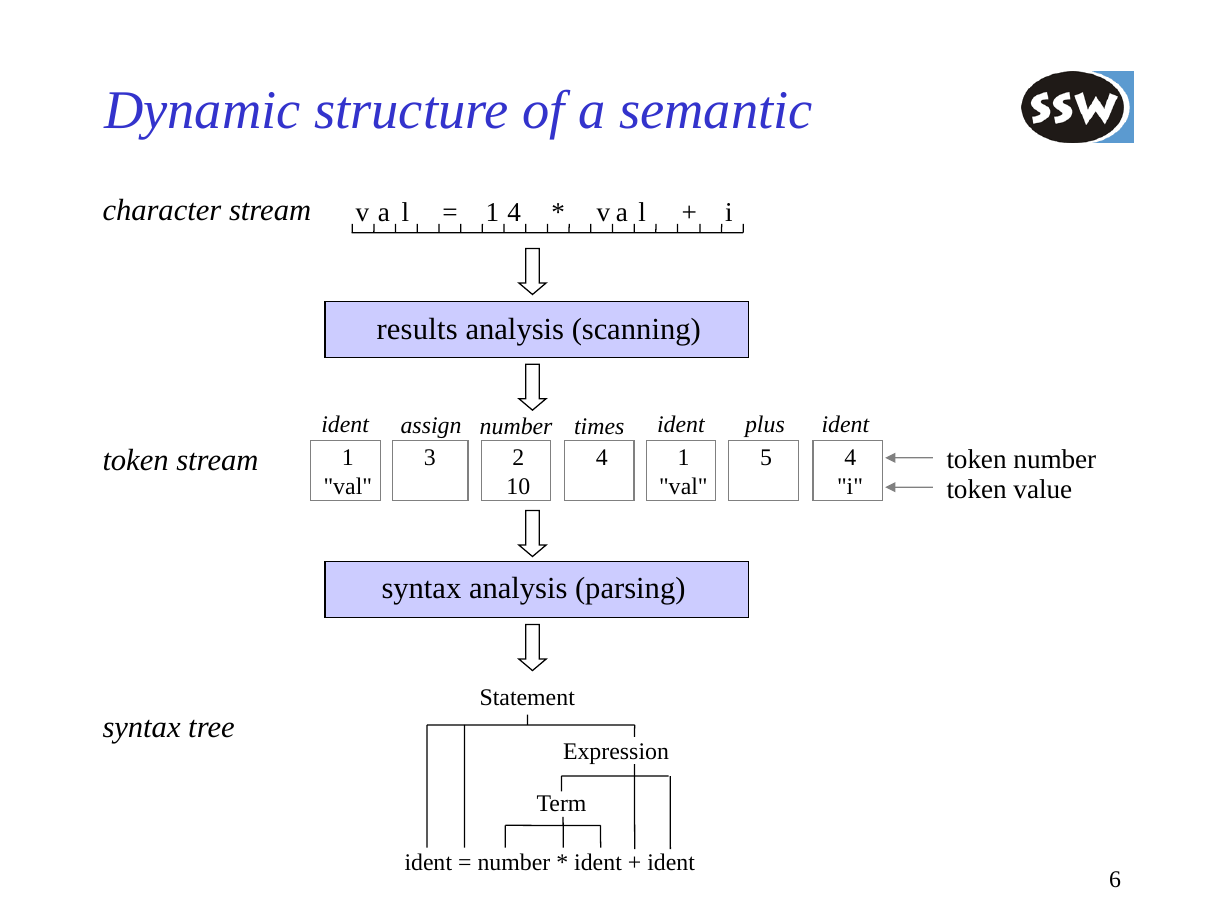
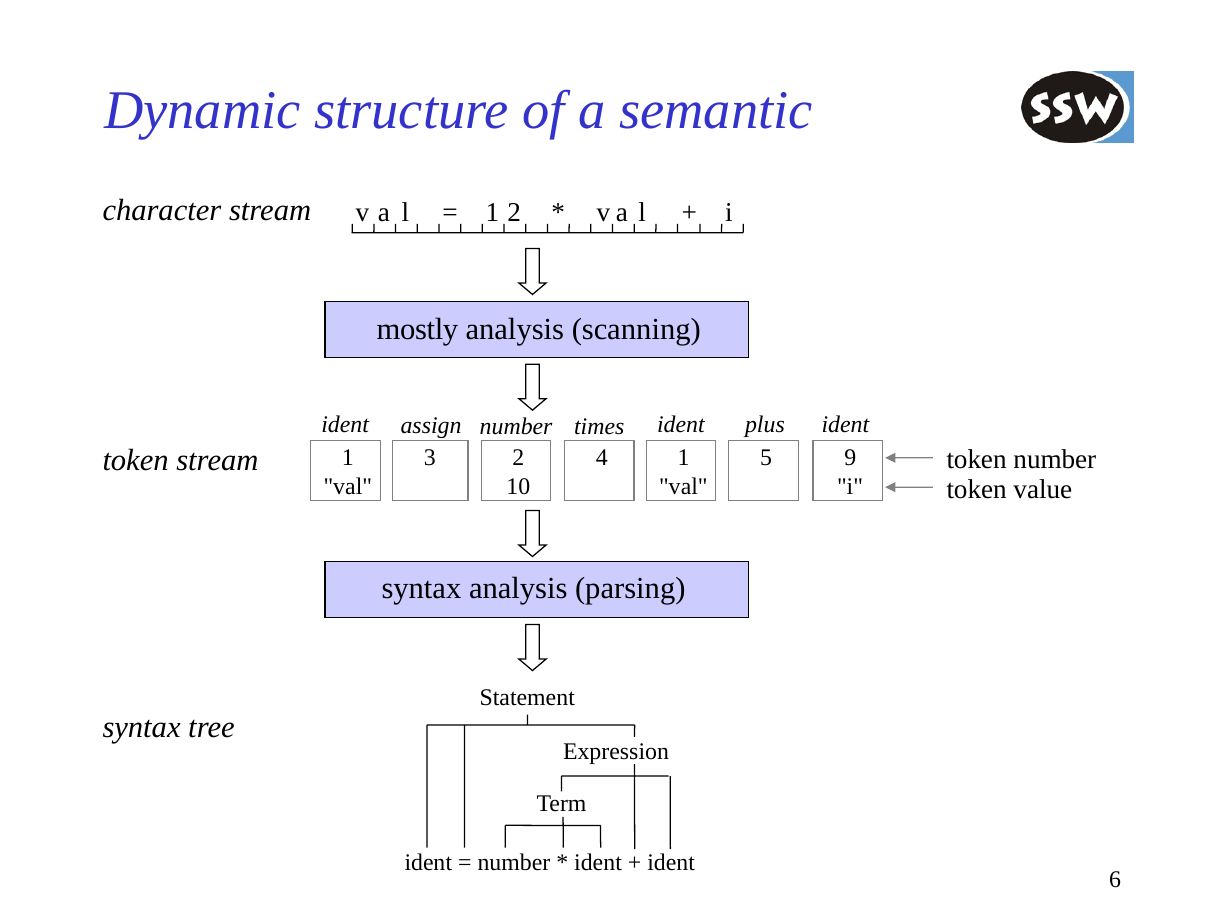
4: 4 -> 2 (514, 212)
results: results -> mostly (417, 330)
5 4: 4 -> 9 (850, 458)
